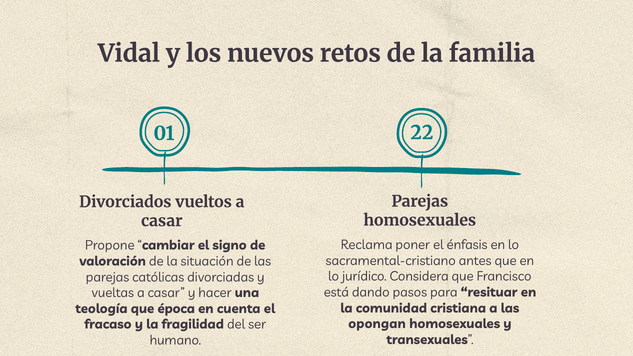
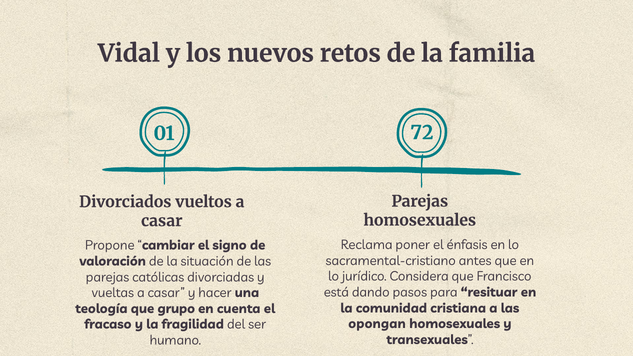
22: 22 -> 72 (422, 133)
época: época -> grupo (176, 309)
